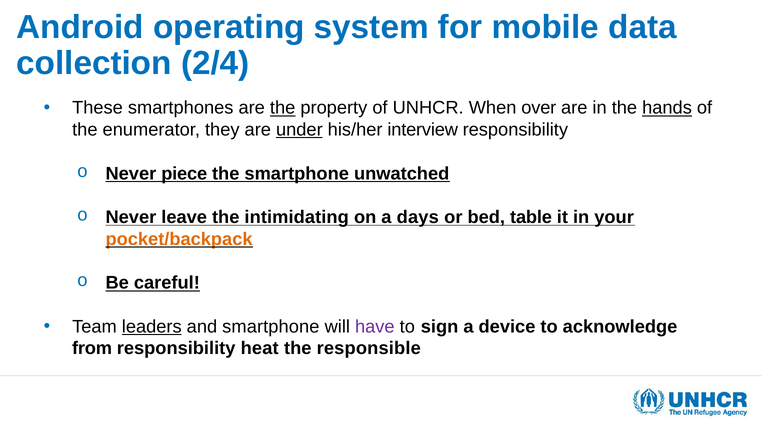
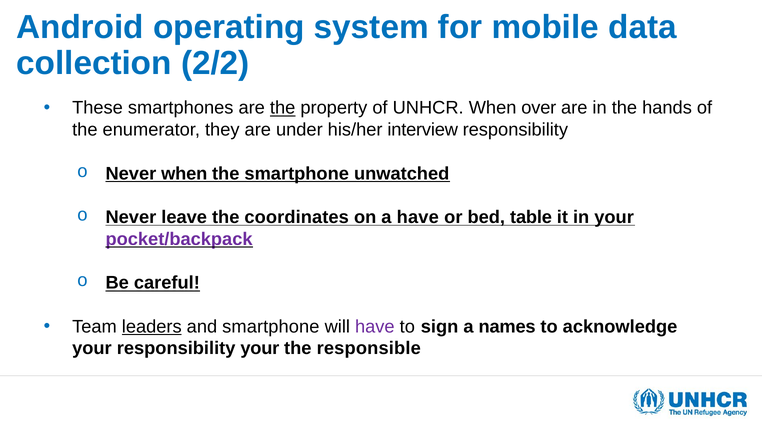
2/4: 2/4 -> 2/2 (215, 64)
hands underline: present -> none (667, 108)
under underline: present -> none (299, 130)
Never piece: piece -> when (184, 174)
intimidating: intimidating -> coordinates (297, 218)
a days: days -> have (418, 218)
pocket/backpack colour: orange -> purple (179, 239)
device: device -> names (507, 327)
from: from -> your (92, 349)
responsibility heat: heat -> your (260, 349)
